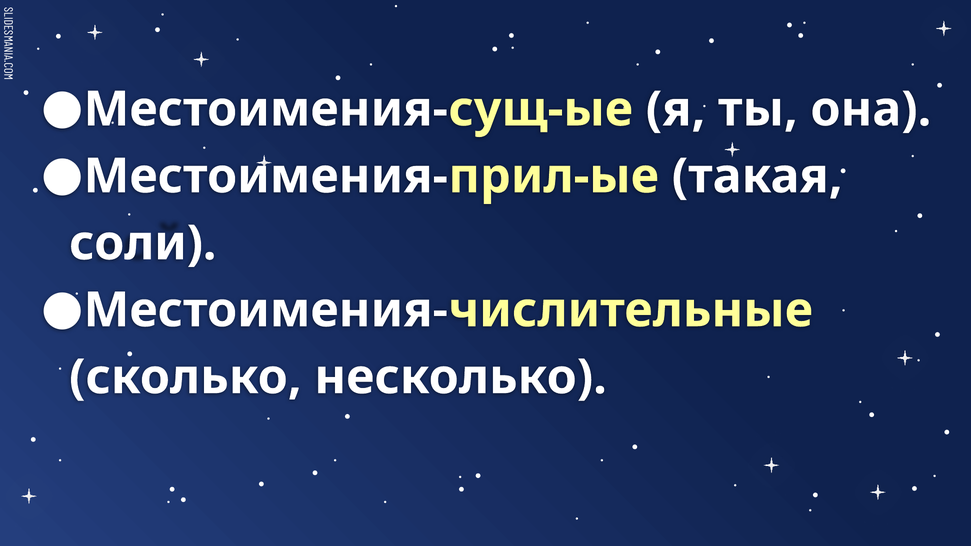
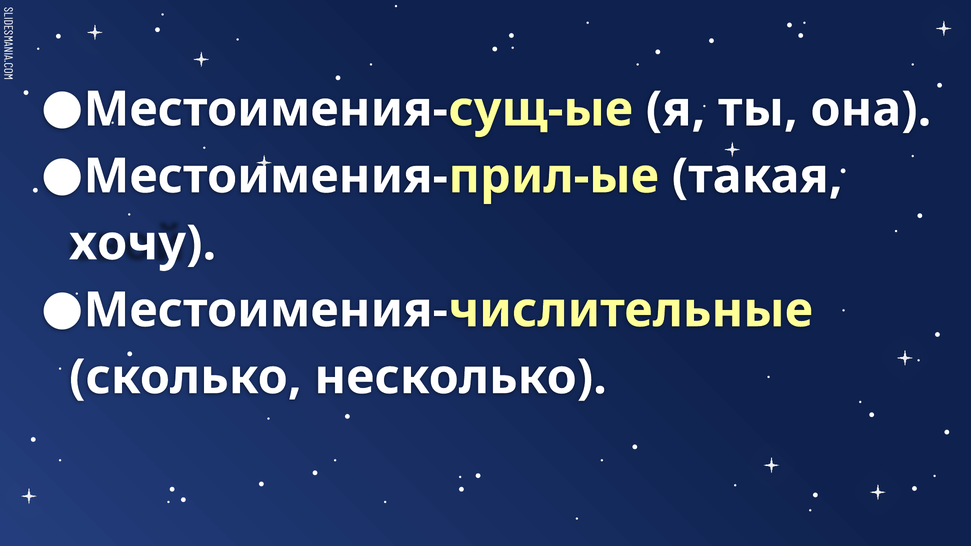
соли: соли -> хочу (143, 243)
